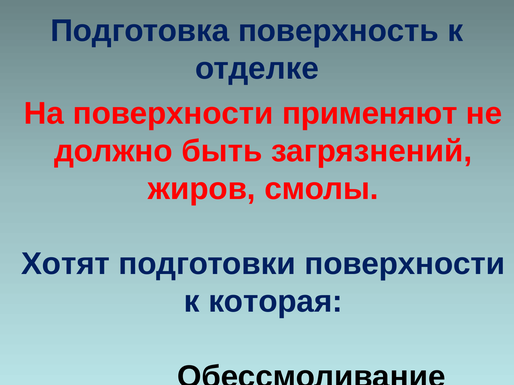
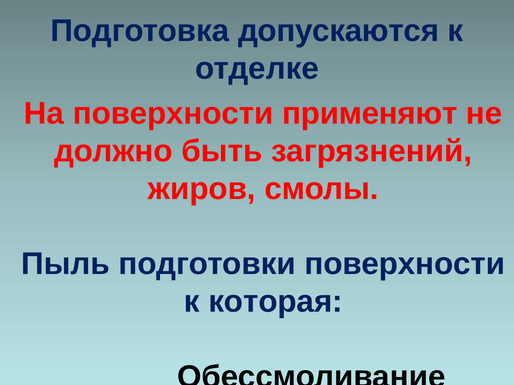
поверхность: поверхность -> допускаются (339, 31)
Хотят: Хотят -> Пыль (65, 264)
